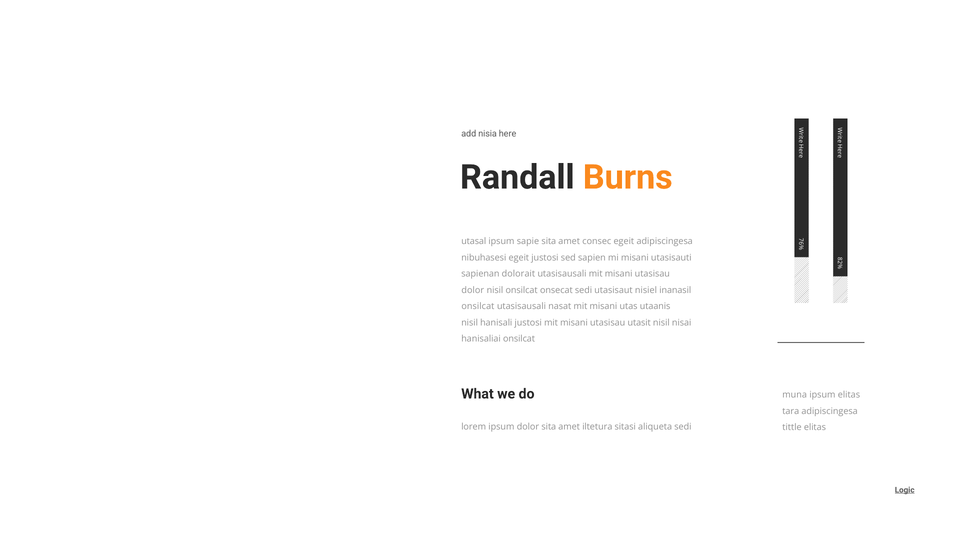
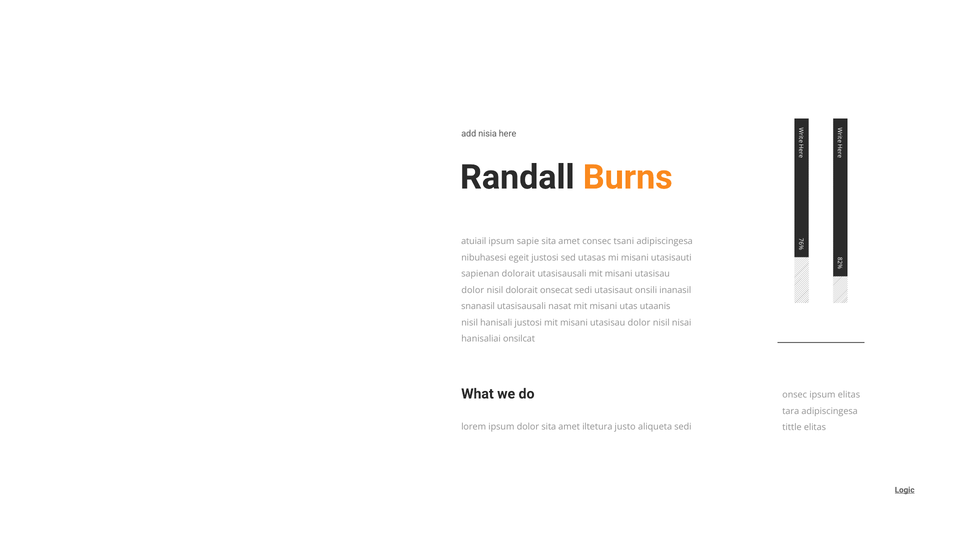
utasal: utasal -> atuiail (474, 241)
consec egeit: egeit -> tsani (624, 241)
sapien: sapien -> utasas (592, 258)
nisil onsilcat: onsilcat -> dolorait (522, 290)
nisiel: nisiel -> onsili (646, 290)
onsilcat: onsilcat -> snanasil (478, 307)
utasit: utasit -> dolor (639, 323)
muna: muna -> onsec (795, 395)
sitasi: sitasi -> justo (625, 427)
